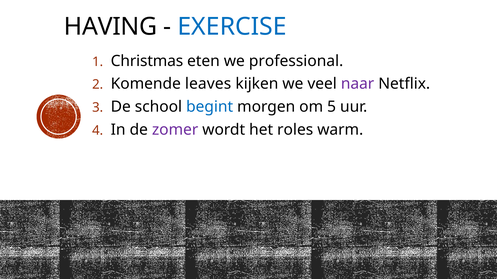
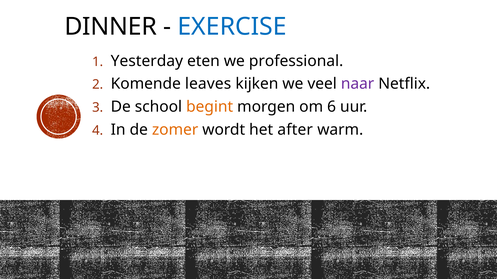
HAVING: HAVING -> DINNER (111, 27)
Christmas: Christmas -> Yesterday (147, 61)
begint colour: blue -> orange (210, 107)
5: 5 -> 6 (332, 107)
zomer colour: purple -> orange (175, 130)
roles: roles -> after (295, 130)
